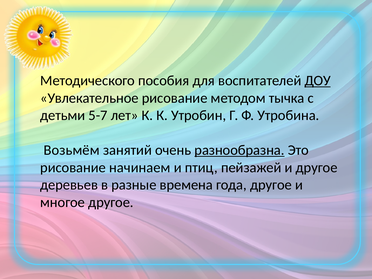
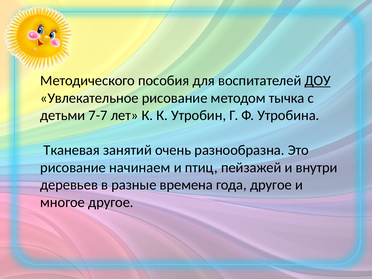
5-7: 5-7 -> 7-7 (98, 115)
Возьмём: Возьмём -> Тканевая (72, 150)
разнообразна underline: present -> none (239, 150)
и другое: другое -> внутри (317, 168)
